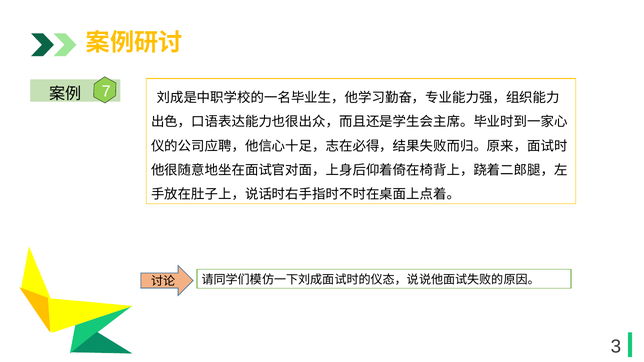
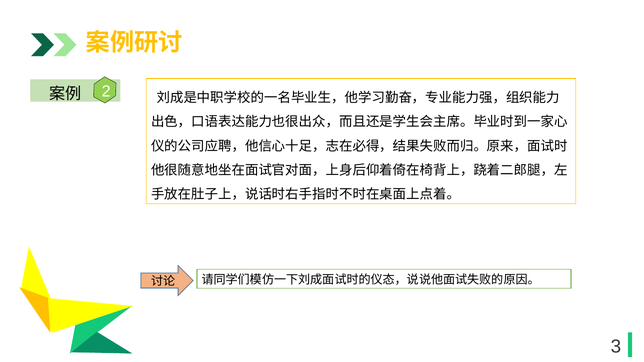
7: 7 -> 2 (106, 92)
